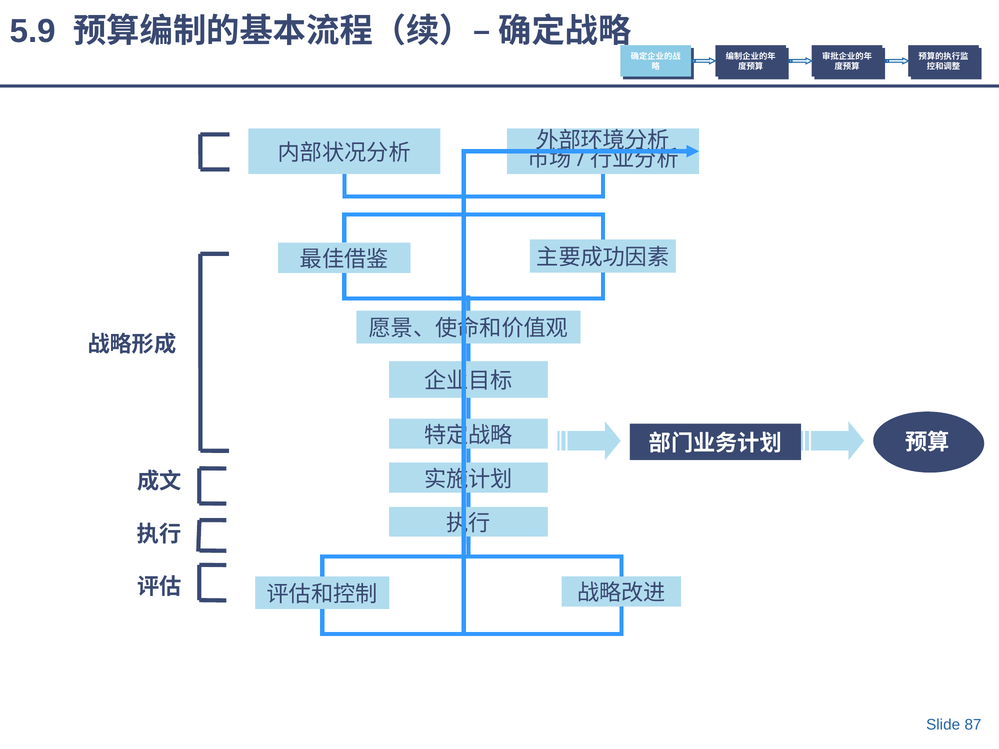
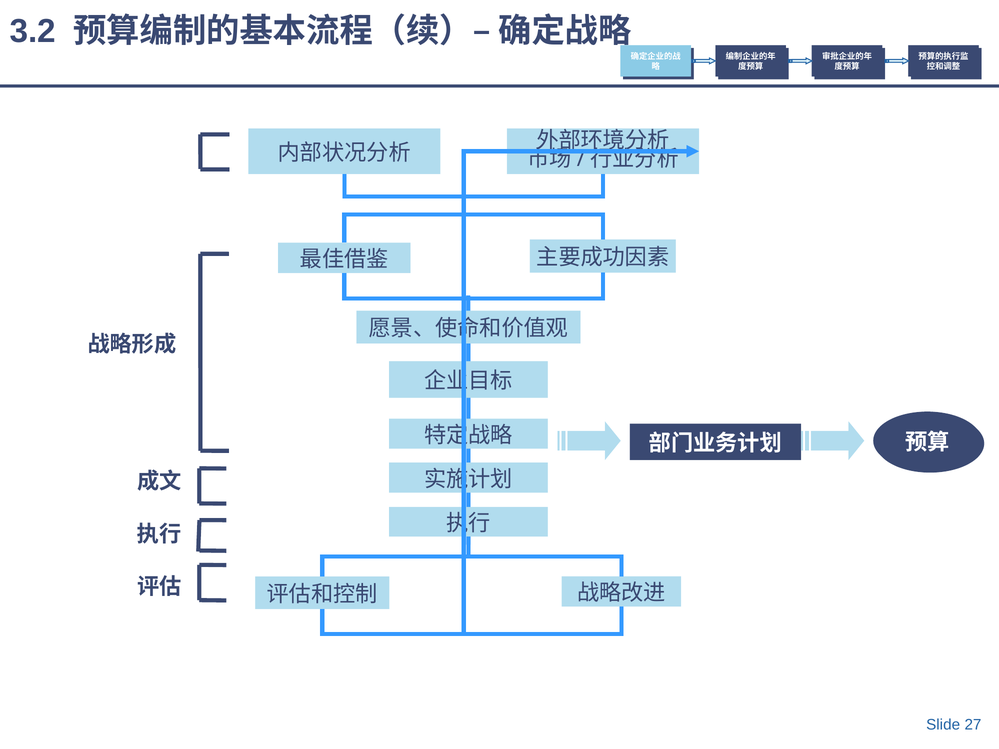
5.9: 5.9 -> 3.2 (33, 31)
87: 87 -> 27 (973, 725)
